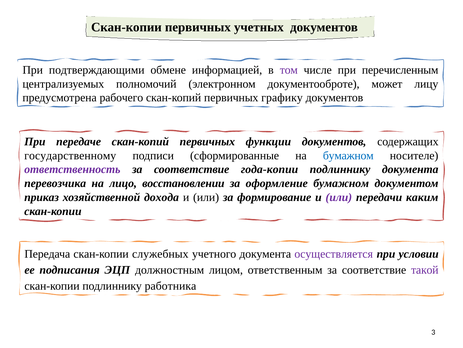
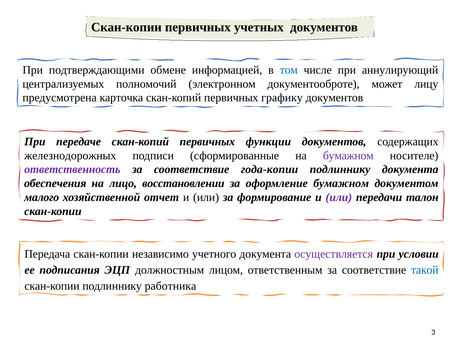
том colour: purple -> blue (289, 70)
перечисленным: перечисленным -> аннулирующий (400, 70)
рабочего: рабочего -> карточка (121, 98)
государственному: государственному -> железнодорожных (70, 155)
бумажном colour: blue -> purple (348, 155)
перевозчика: перевозчика -> обеспечения (55, 183)
приказ: приказ -> малого (42, 197)
дохода: дохода -> отчет (162, 197)
каким: каким -> талон (422, 197)
служебных: служебных -> независимо (160, 254)
такой colour: purple -> blue (425, 269)
